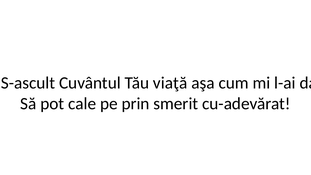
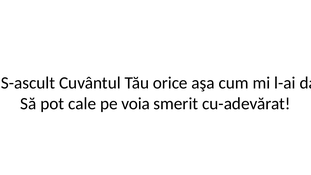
viaţă: viaţă -> orice (170, 83)
prin: prin -> voia (136, 104)
